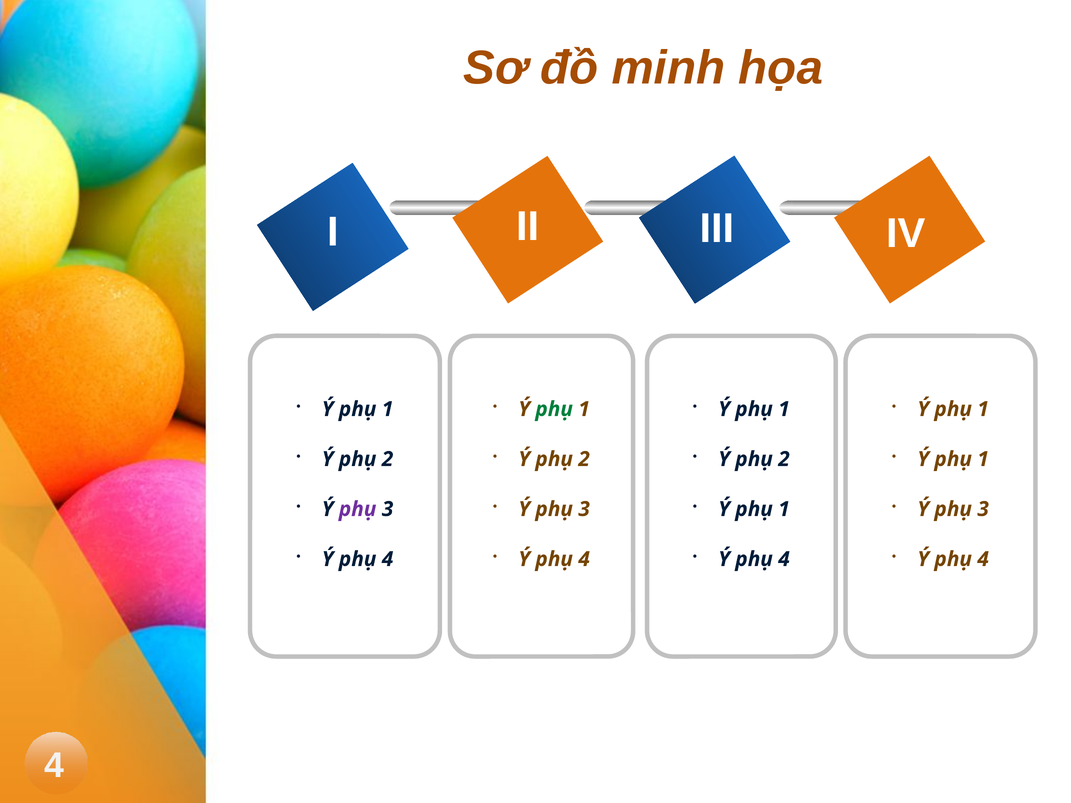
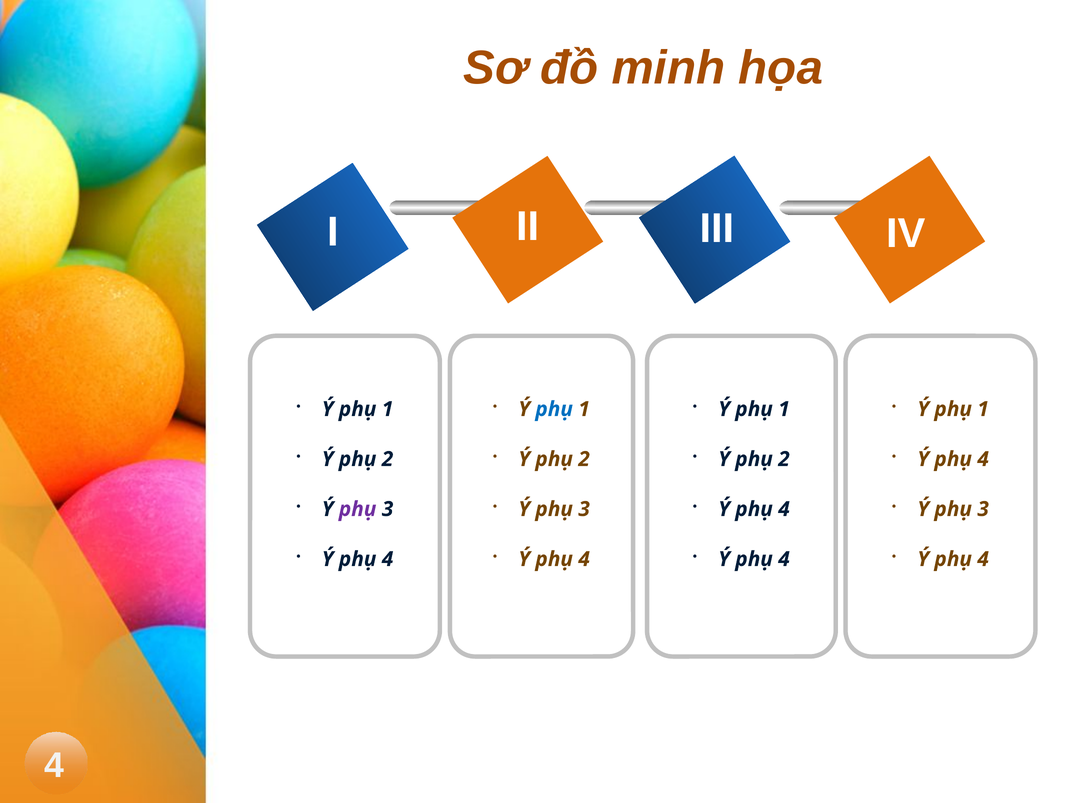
phụ colour: green -> blue (554, 409)
1: 1 -> 4 (983, 459)
1: 1 -> 4 (784, 509)
